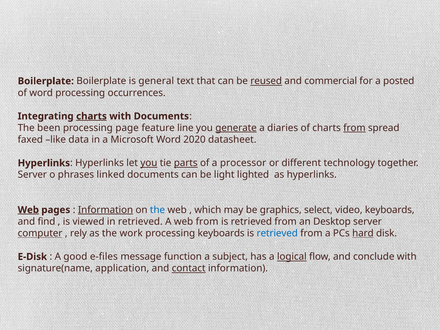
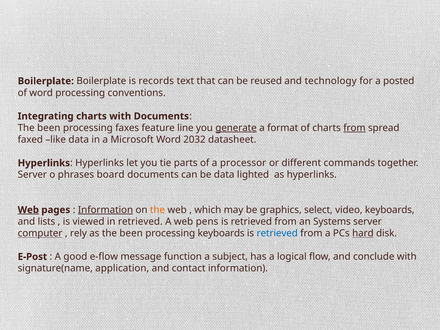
general: general -> records (156, 81)
reused underline: present -> none (266, 81)
commercial: commercial -> technology (331, 81)
occurrences: occurrences -> conventions (137, 93)
charts underline: present -> none (91, 116)
page: page -> faxes (127, 128)
diaries: diaries -> format (283, 128)
2020: 2020 -> 2032 (194, 140)
you underline: present -> none (149, 163)
parts underline: present -> none (186, 163)
technology: technology -> commands (349, 163)
linked: linked -> board (111, 175)
be light: light -> data (224, 175)
the colour: blue -> orange (158, 210)
find: find -> lists (46, 222)
web from: from -> pens (207, 222)
Desktop: Desktop -> Systems (332, 222)
as the work: work -> been (131, 233)
E-Disk: E-Disk -> E-Post (32, 257)
e-files: e-files -> e-flow (104, 257)
logical underline: present -> none (292, 257)
contact underline: present -> none (189, 268)
